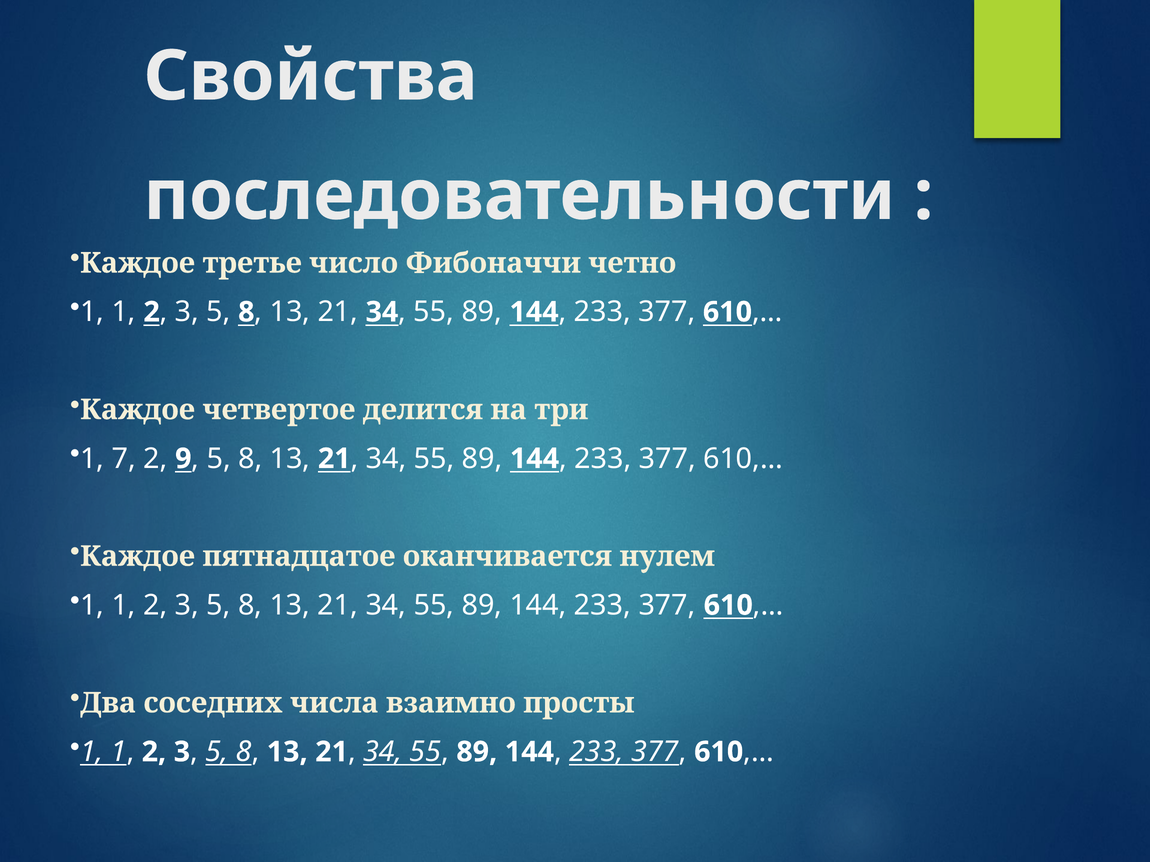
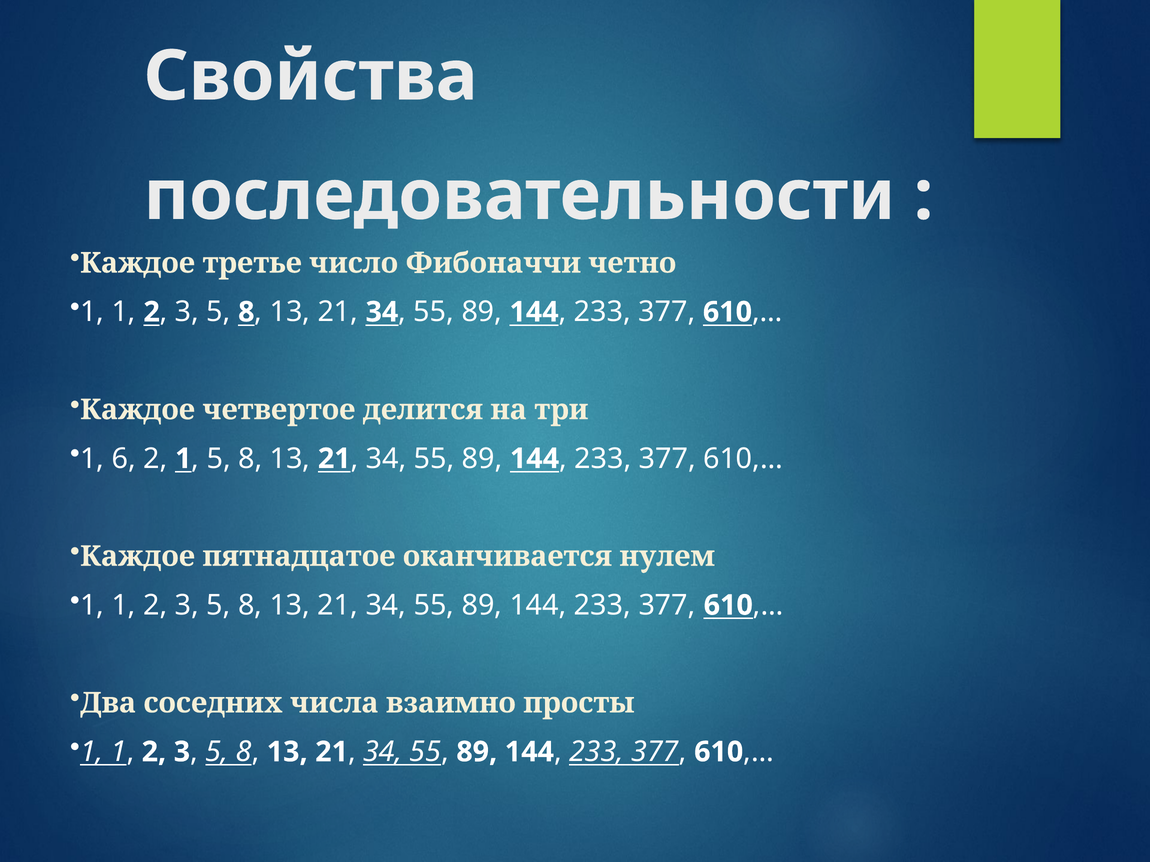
7: 7 -> 6 (124, 459)
2 9: 9 -> 1 (183, 459)
